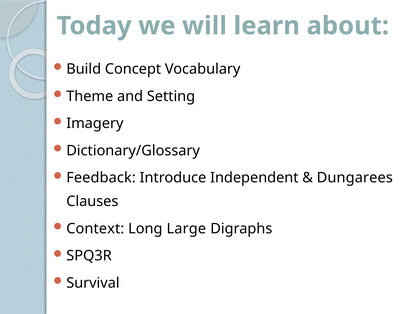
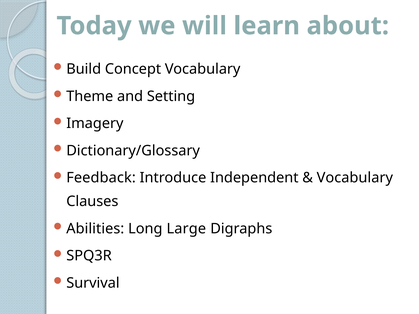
Dungarees: Dungarees -> Vocabulary (355, 178)
Context: Context -> Abilities (95, 229)
